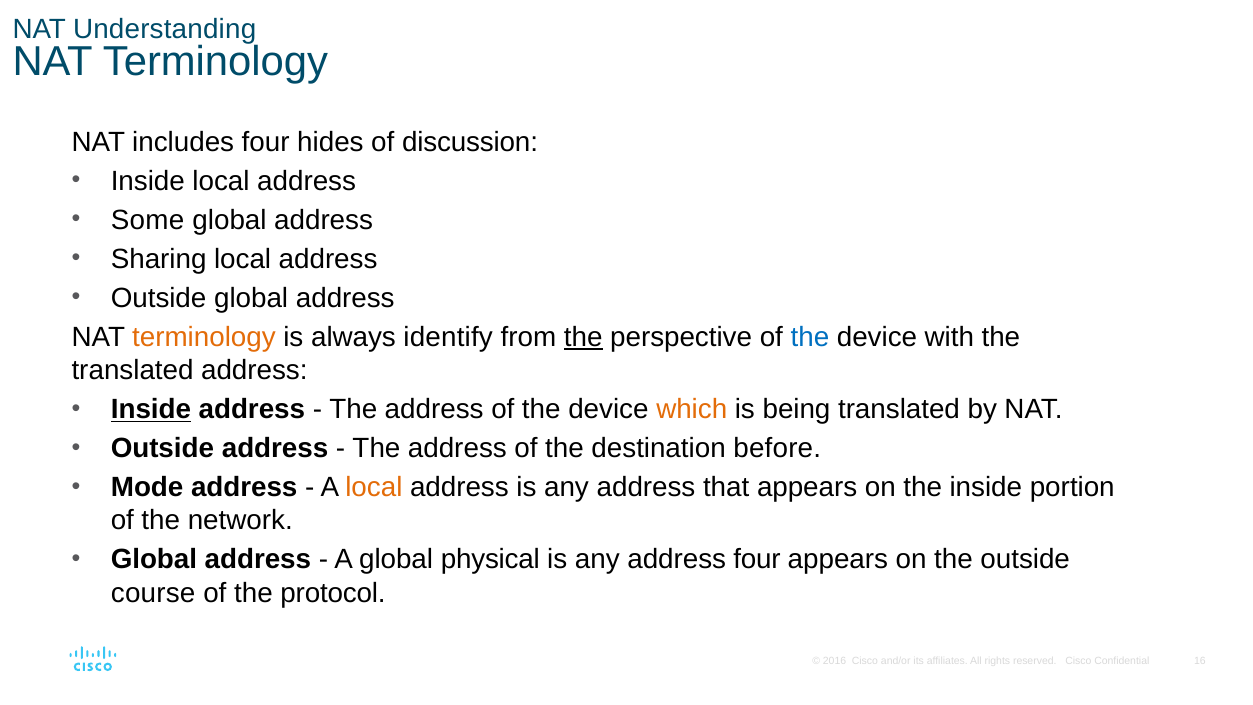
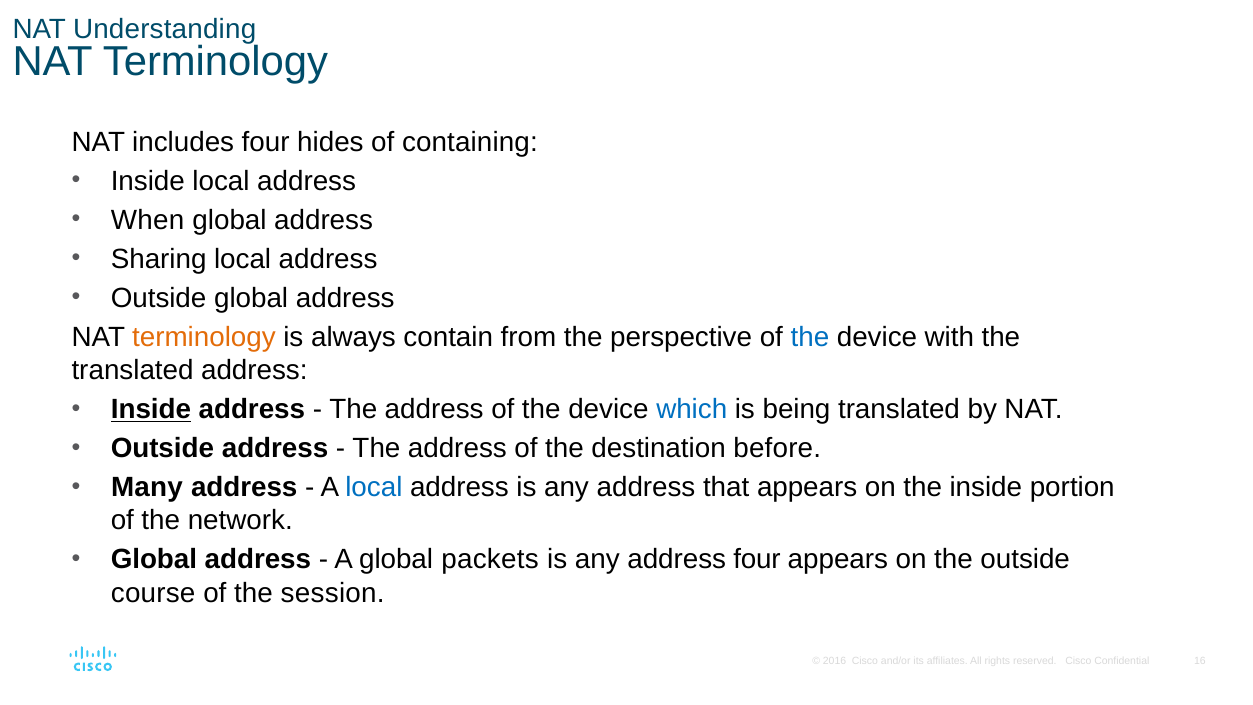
discussion: discussion -> containing (470, 142)
Some: Some -> When (148, 220)
identify: identify -> contain (448, 337)
the underline: present -> none (583, 337)
which colour: orange -> blue (692, 409)
Mode: Mode -> Many (147, 487)
local colour: orange -> blue (374, 487)
physical: physical -> packets (490, 560)
protocol: protocol -> session (333, 593)
